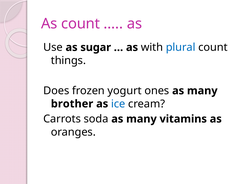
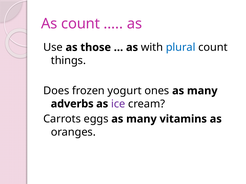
sugar: sugar -> those (96, 47)
brother: brother -> adverbs (72, 104)
ice colour: blue -> purple (118, 104)
soda: soda -> eggs (96, 119)
